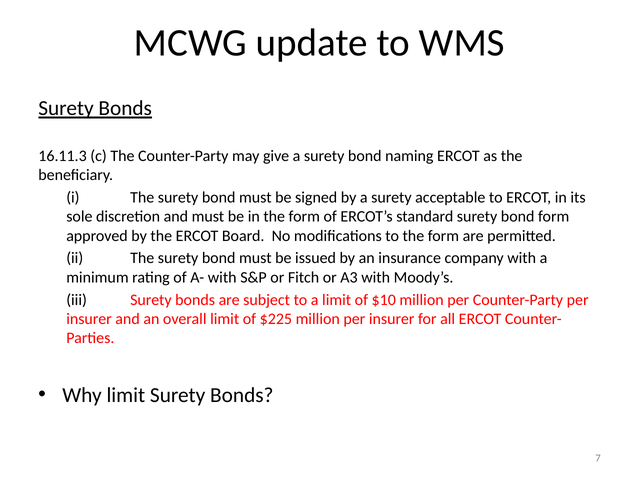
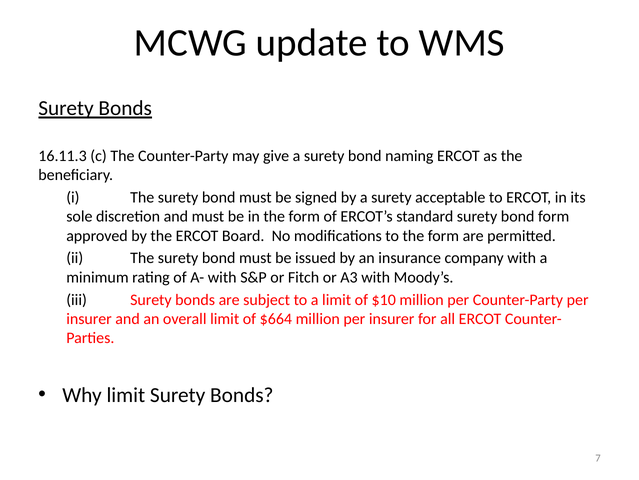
$225: $225 -> $664 (276, 318)
